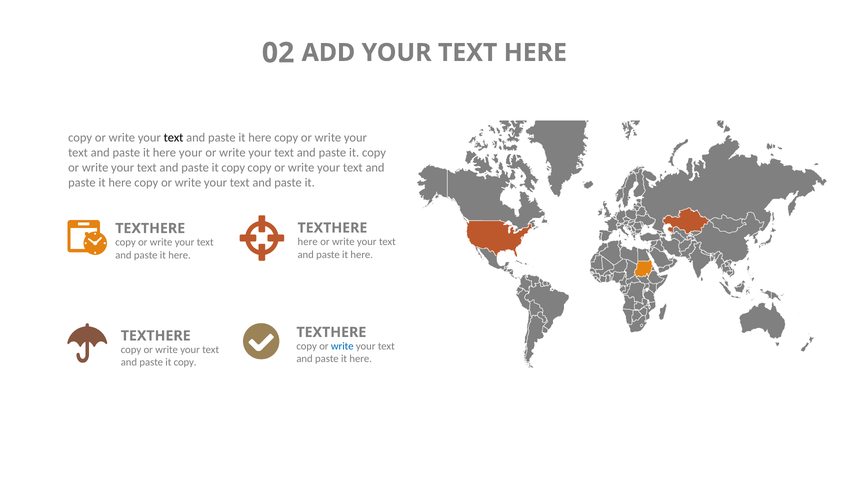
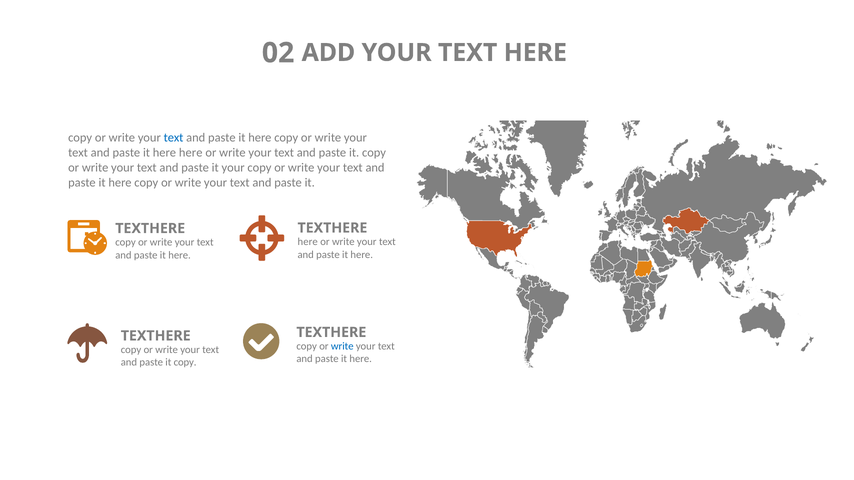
text colour: black -> blue (174, 138)
here your: your -> here (191, 153)
copy: copy -> your (233, 168)
